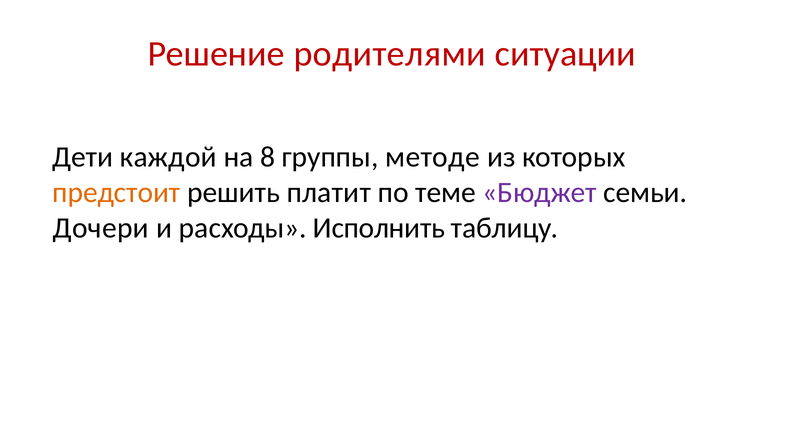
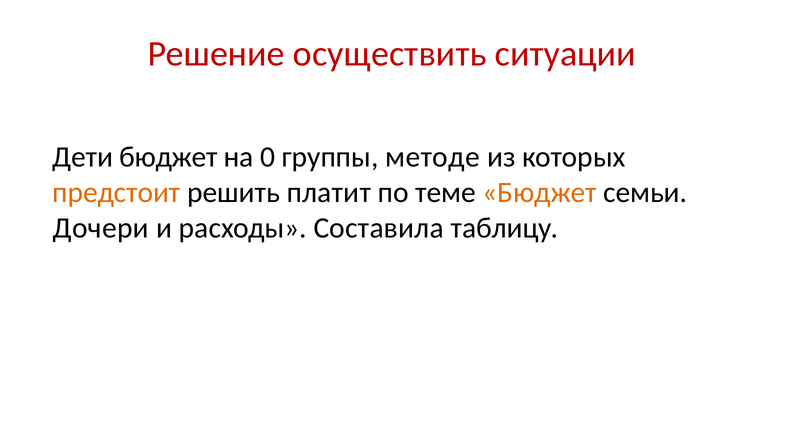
родителями: родителями -> осуществить (390, 54)
Дети каждой: каждой -> бюджет (168, 157)
8: 8 -> 0 (268, 157)
Бюджет colour: purple -> orange (540, 193)
Исполнить: Исполнить -> Составила (379, 228)
